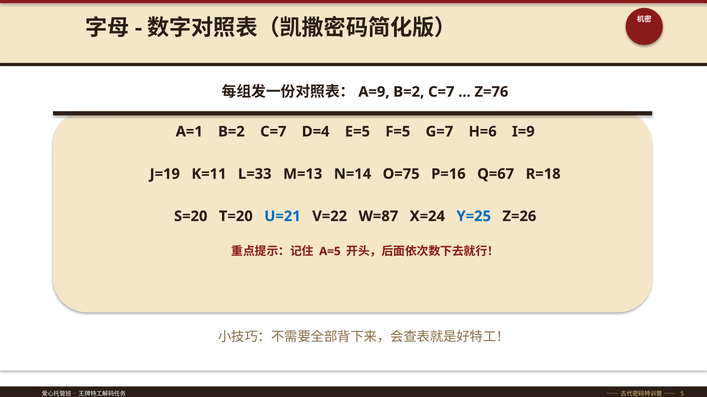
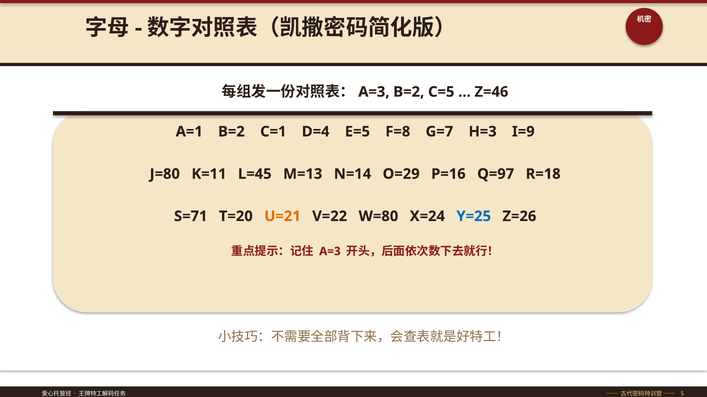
A=9: A=9 -> A=3 (374, 92)
C=7: C=7 -> C=5 (441, 92)
Z=76: Z=76 -> Z=46 (491, 92)
A=1 B=2 C=7: C=7 -> C=1 (273, 132)
F=5: F=5 -> F=8 (398, 132)
H=6: H=6 -> H=3 (483, 132)
J=19: J=19 -> J=80 (165, 174)
L=33: L=33 -> L=45 (255, 174)
O=75: O=75 -> O=29 (401, 174)
Q=67: Q=67 -> Q=97 (496, 174)
S=20: S=20 -> S=71 (191, 217)
U=21 colour: blue -> orange (283, 217)
W=87: W=87 -> W=80 (378, 217)
A=5: A=5 -> A=3 (330, 252)
